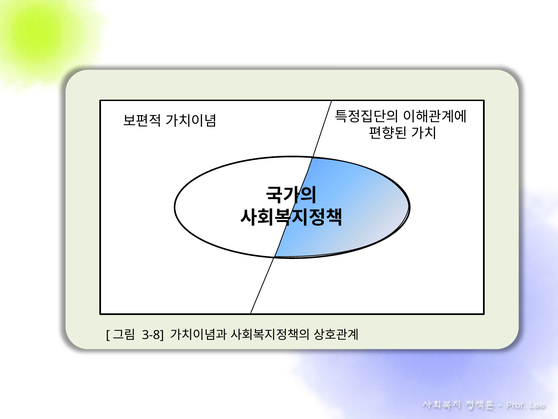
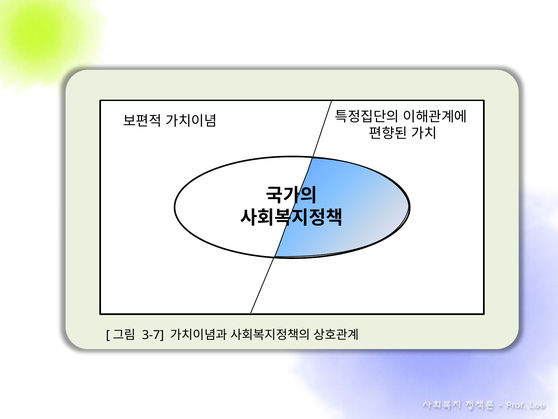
3-8: 3-8 -> 3-7 (153, 335)
